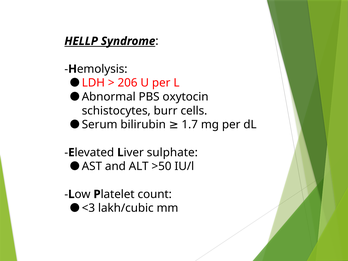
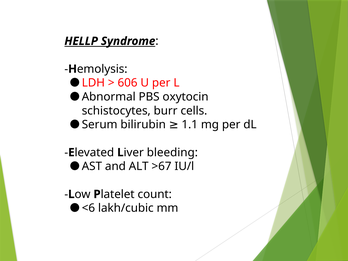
206: 206 -> 606 (128, 83)
1.7: 1.7 -> 1.1 (190, 125)
sulphate: sulphate -> bleeding (172, 152)
>50: >50 -> >67 (162, 166)
<3: <3 -> <6 (88, 208)
